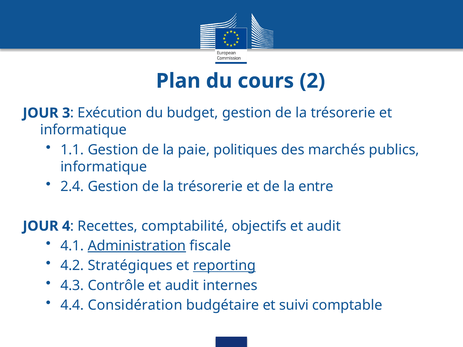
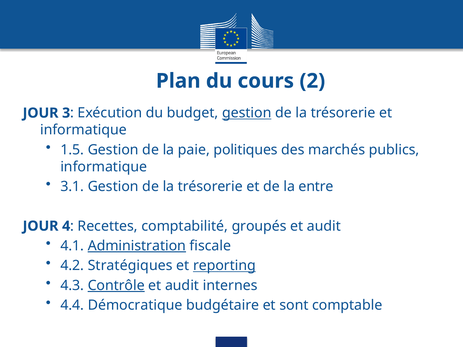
gestion underline: none -> present (247, 113)
1.1: 1.1 -> 1.5 (72, 150)
2.4: 2.4 -> 3.1 (72, 187)
objectifs: objectifs -> groupés (259, 226)
Contrôle underline: none -> present (116, 286)
Considération: Considération -> Démocratique (135, 305)
suivi: suivi -> sont (294, 305)
